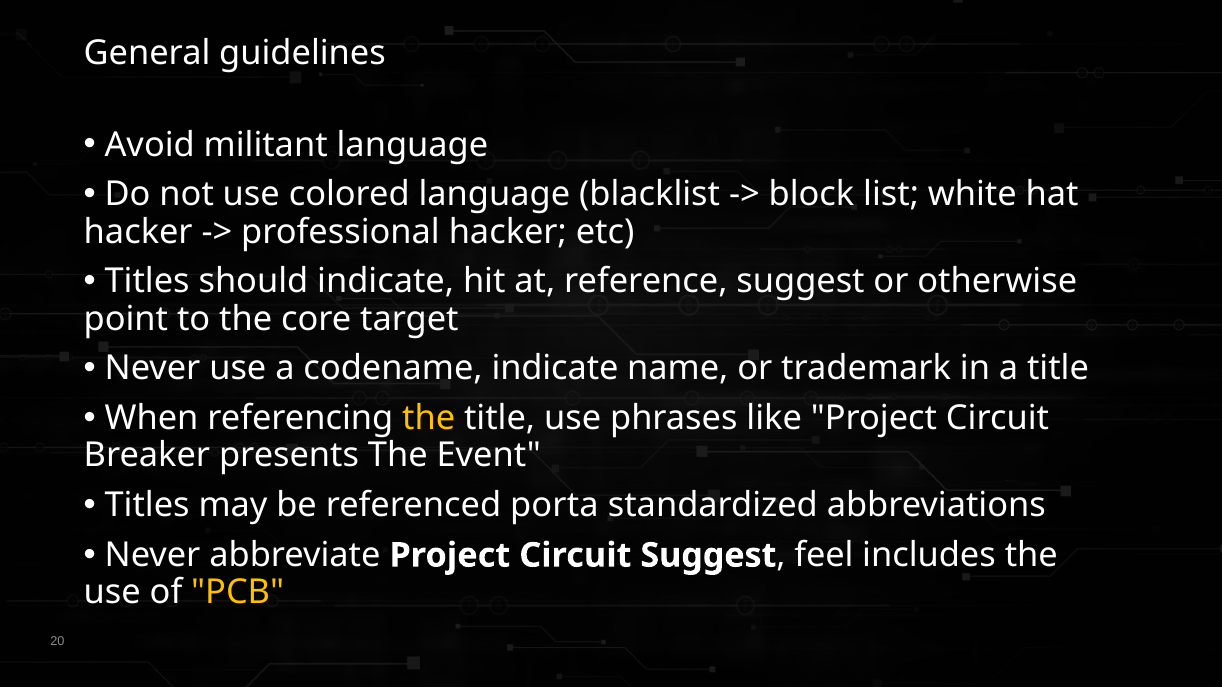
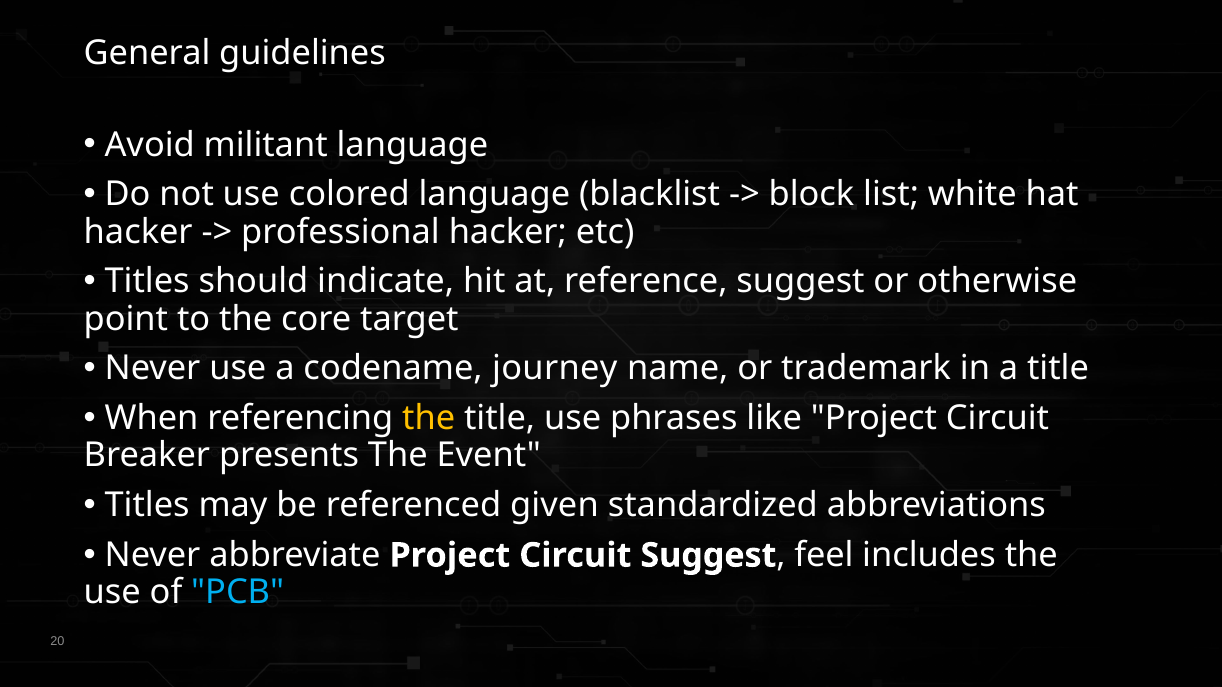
codename indicate: indicate -> journey (555, 369)
porta: porta -> given (554, 506)
PCB colour: yellow -> light blue (238, 593)
